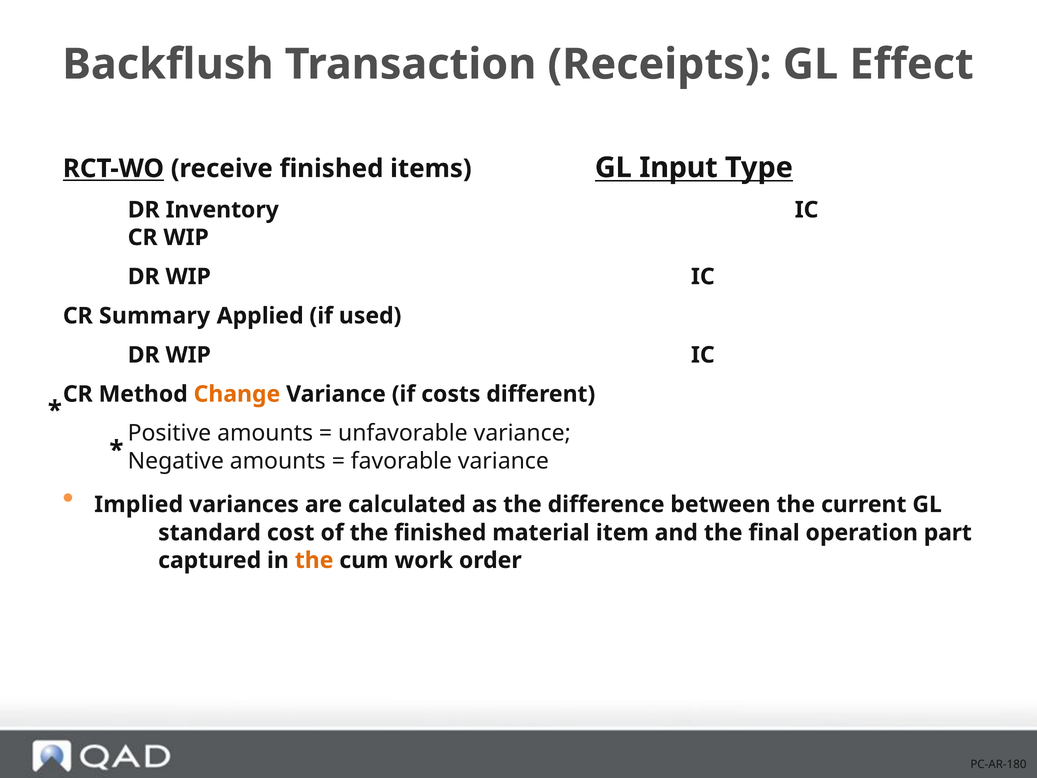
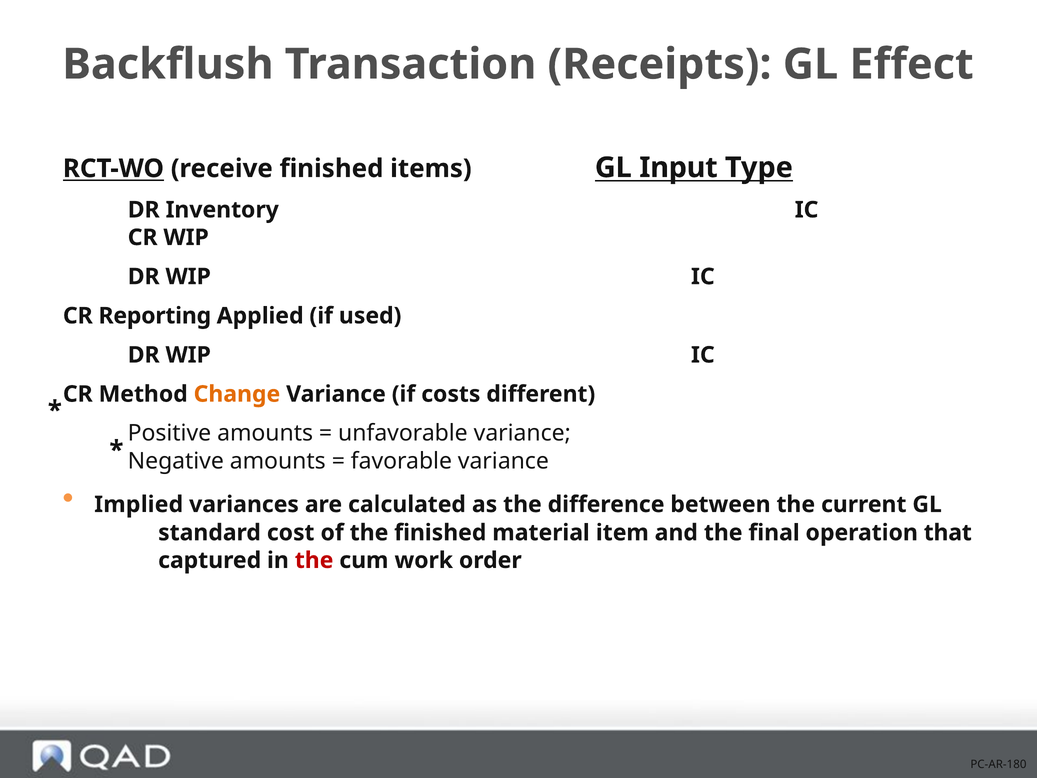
Summary: Summary -> Reporting (155, 316)
part: part -> that (948, 533)
the colour: orange -> red (314, 560)
